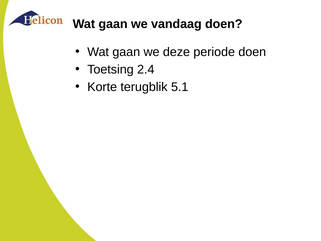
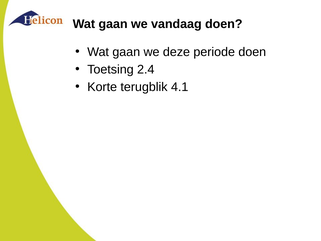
5.1: 5.1 -> 4.1 (180, 87)
